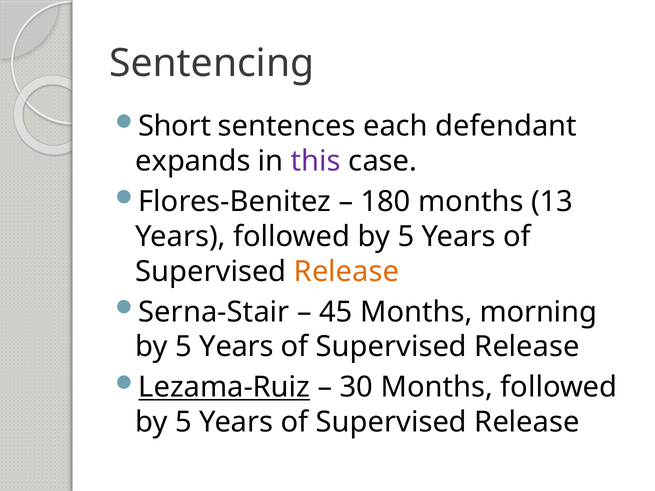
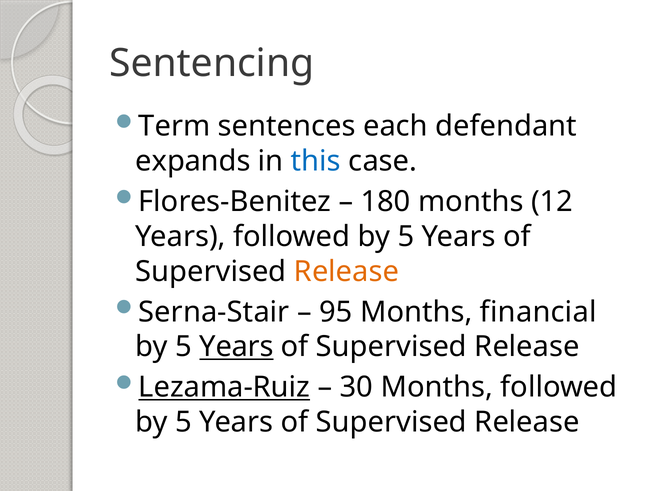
Short: Short -> Term (174, 126)
this colour: purple -> blue (316, 161)
13: 13 -> 12 (552, 202)
45: 45 -> 95 (336, 312)
morning: morning -> financial (538, 312)
Years underline: none -> present (236, 347)
